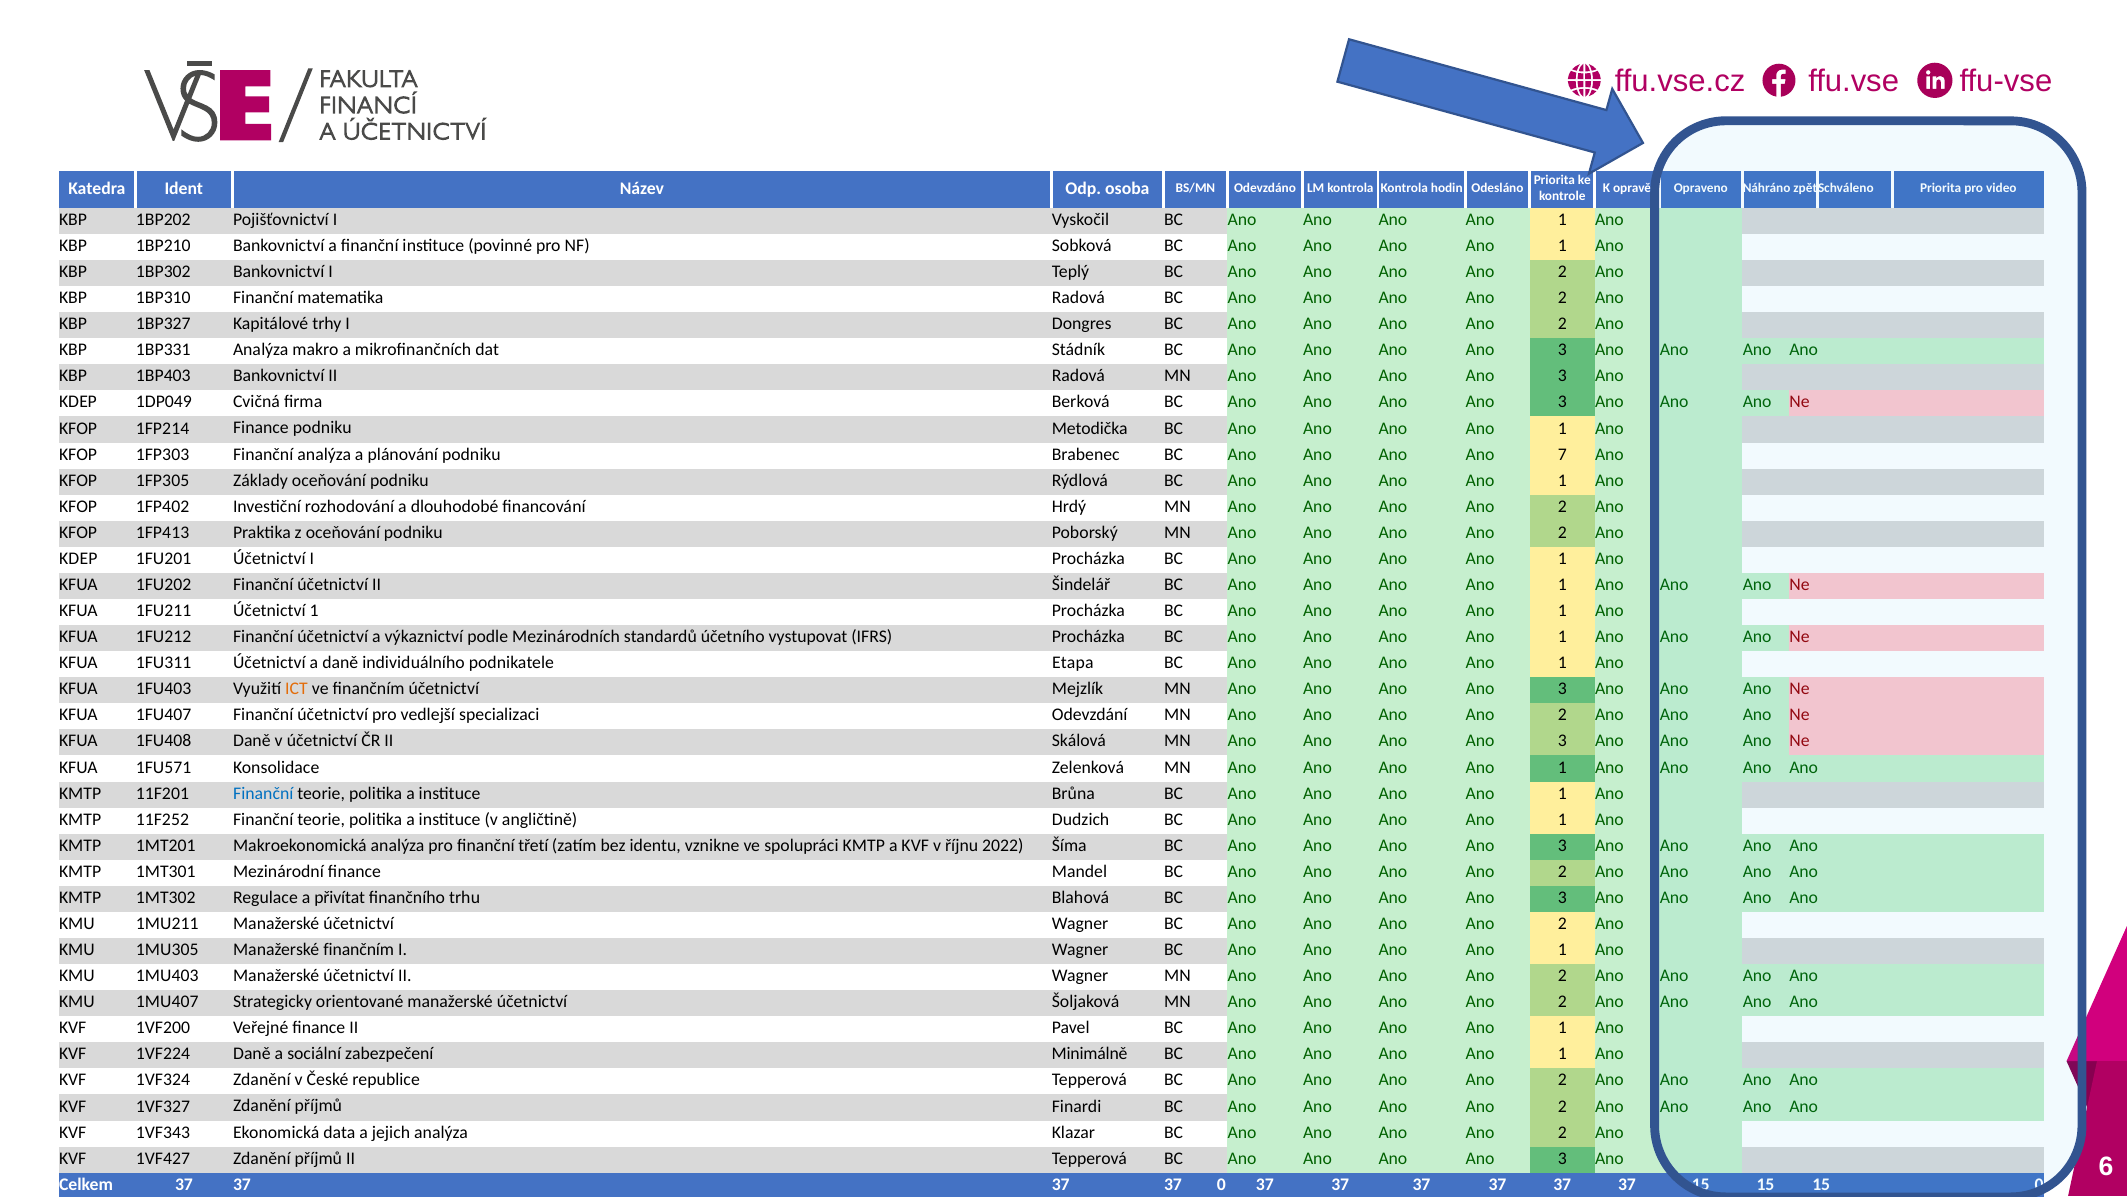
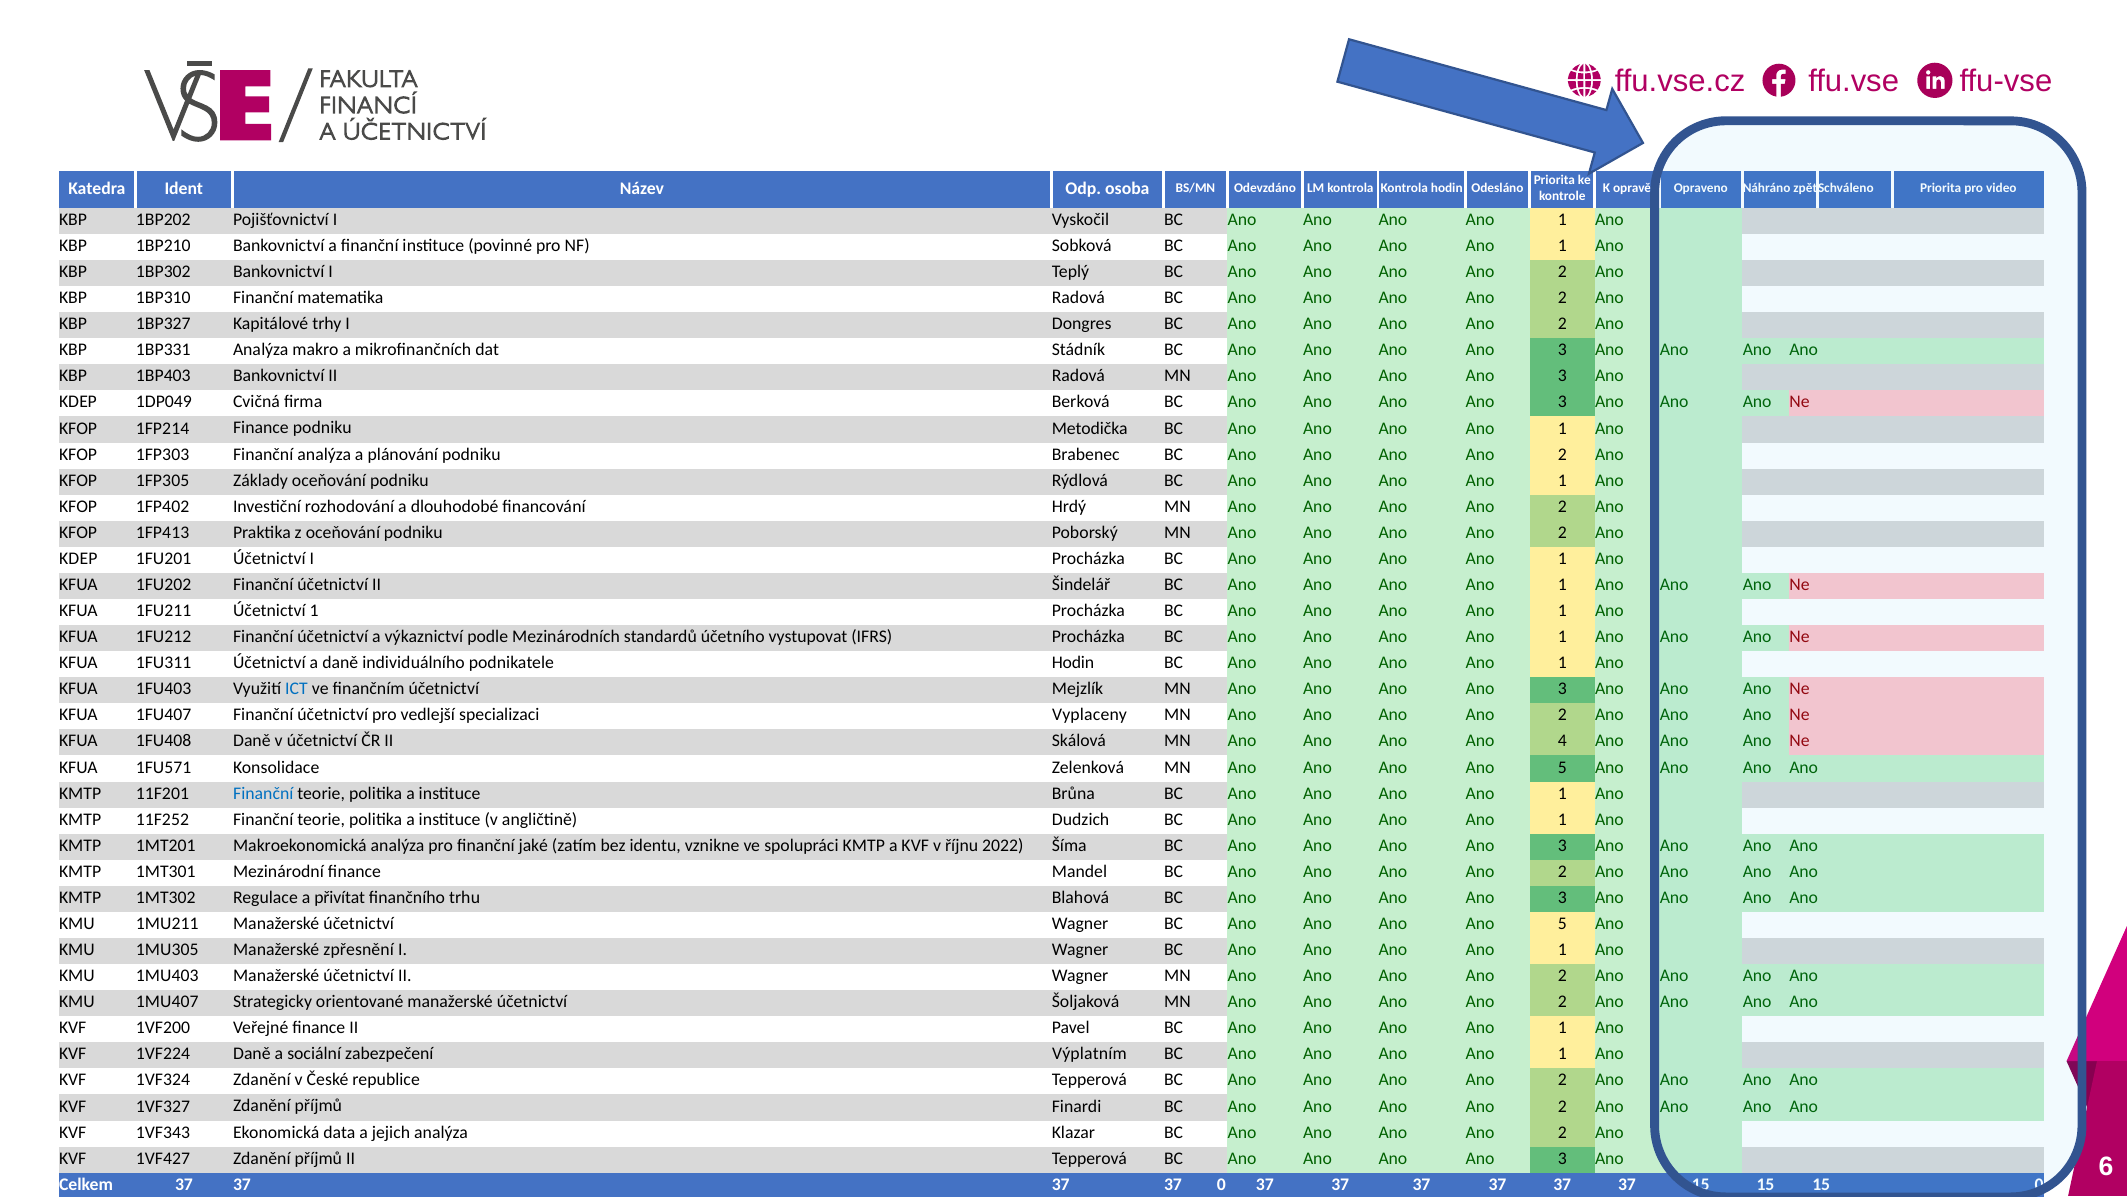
7: 7 -> 2 (1562, 454)
podnikatele Etapa: Etapa -> Hodin (1073, 663)
ICT colour: orange -> blue (297, 689)
Odevzdání: Odevzdání -> Vyplaceny (1090, 715)
3: 3 -> 4 (1562, 741)
1: 1 -> 5 (1562, 767)
třetí: třetí -> jaké (533, 845)
2: 2 -> 5 (1562, 924)
Manažerské finančním: finančním -> zpřesnění (359, 950)
Minimálně: Minimálně -> Výplatním (1089, 1054)
